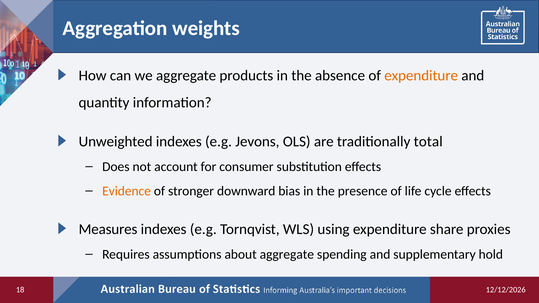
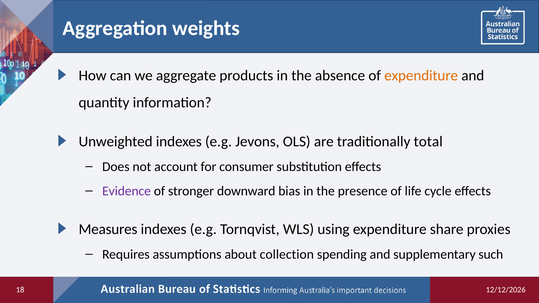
Evidence colour: orange -> purple (127, 191)
about aggregate: aggregate -> collection (287, 254)
hold: hold -> such (491, 254)
